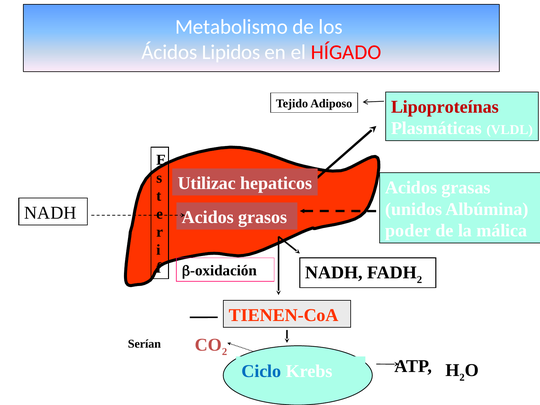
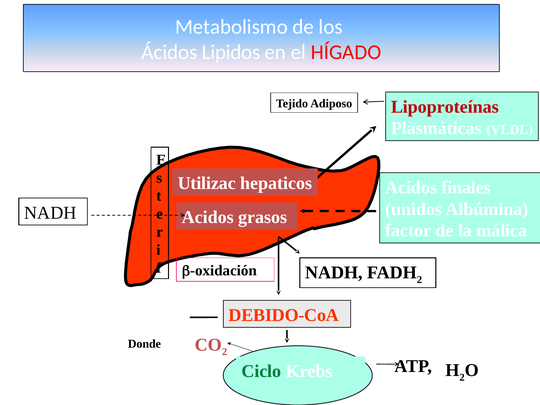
grasas: grasas -> finales (466, 187)
poder: poder -> factor (408, 231)
TIENEN-CoA: TIENEN-CoA -> DEBIDO-CoA (284, 315)
Serían: Serían -> Donde (144, 344)
Ciclo colour: blue -> green (261, 371)
